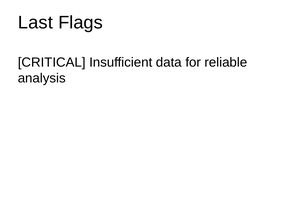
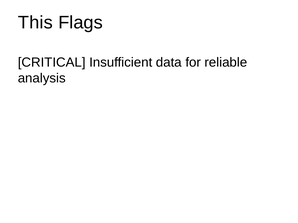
Last: Last -> This (35, 23)
